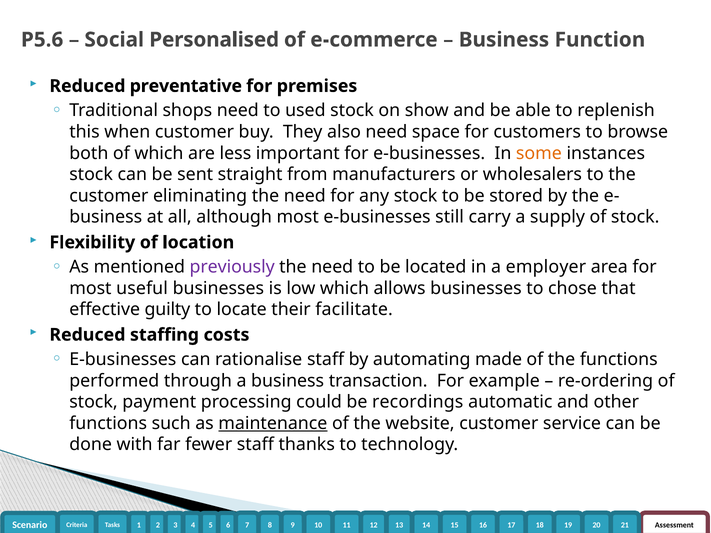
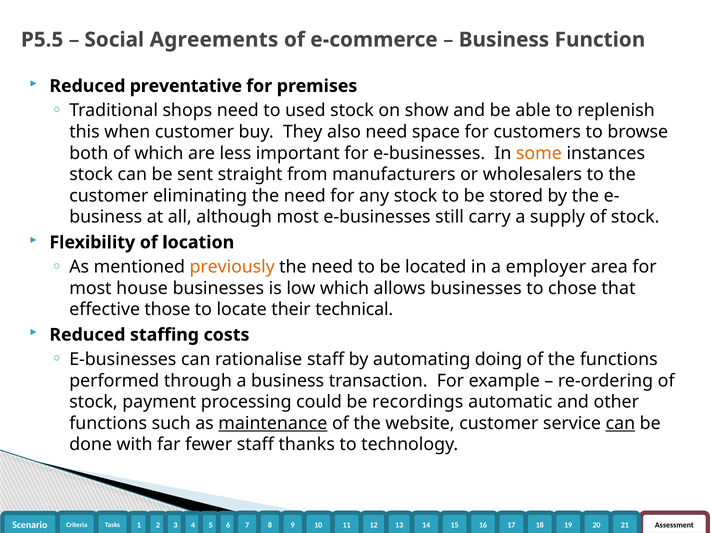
P5.6: P5.6 -> P5.5 (42, 40)
Personalised: Personalised -> Agreements (214, 40)
previously colour: purple -> orange (232, 267)
useful: useful -> house (142, 288)
guilty: guilty -> those (167, 310)
facilitate: facilitate -> technical (354, 310)
made: made -> doing (499, 359)
can underline: none -> present (620, 423)
